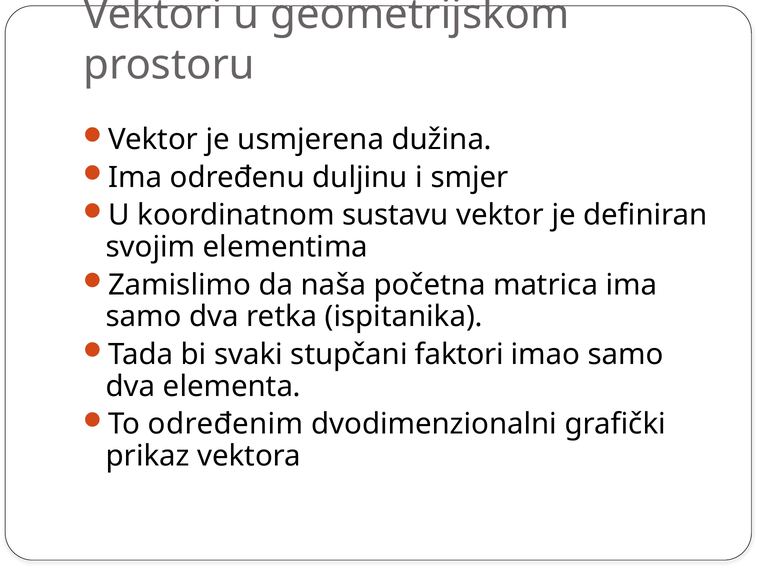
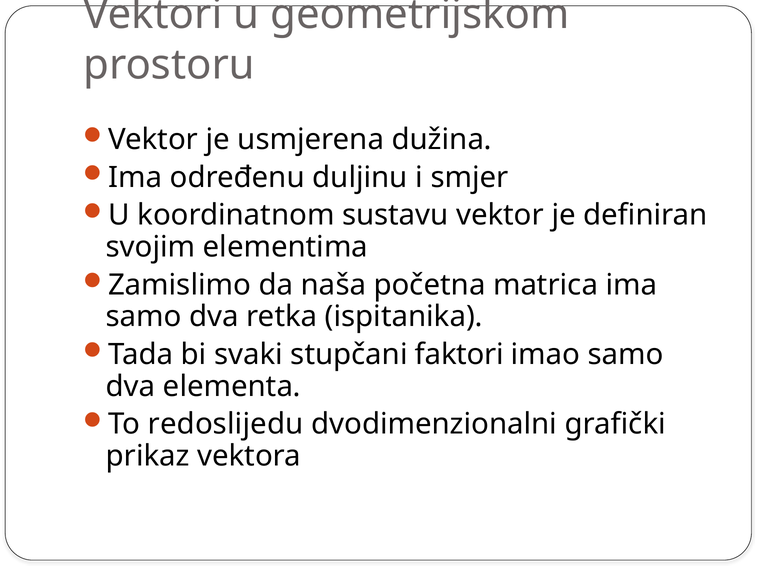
određenim: određenim -> redoslijedu (226, 424)
